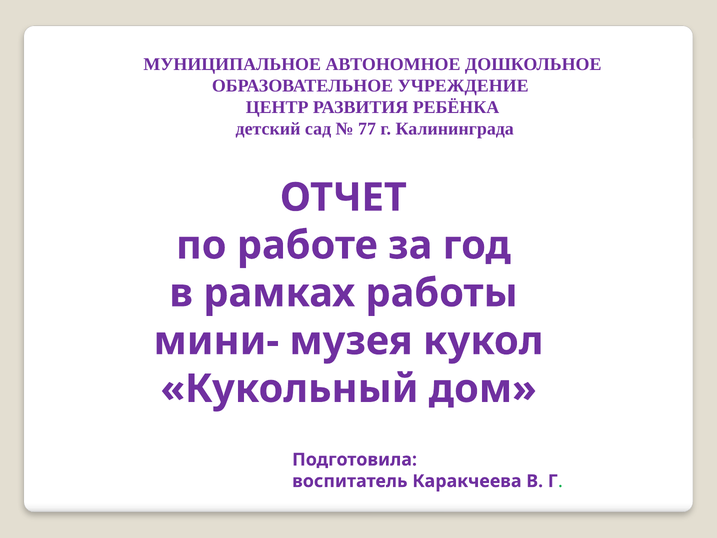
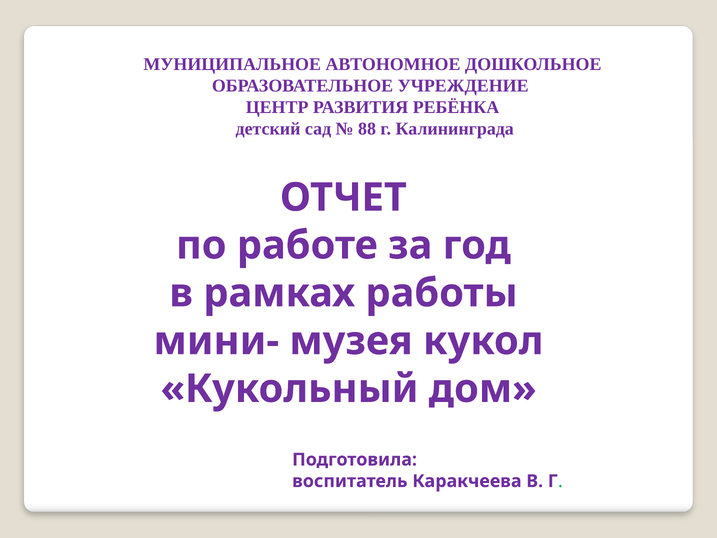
77: 77 -> 88 (367, 129)
